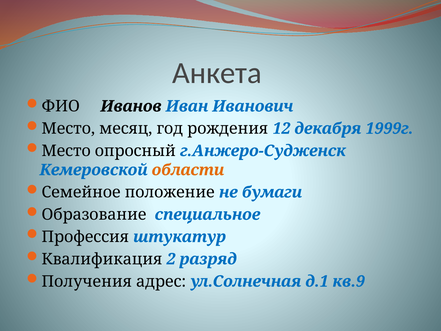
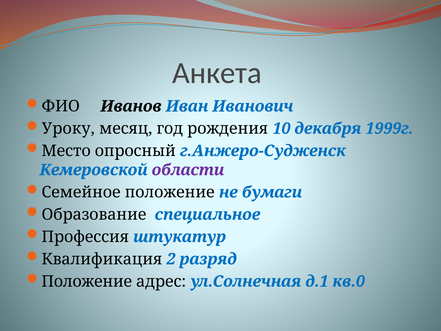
Место: Место -> Уроку (68, 128)
12: 12 -> 10 (281, 128)
области colour: orange -> purple (188, 170)
Получения: Получения -> Положение (87, 281)
кв.9: кв.9 -> кв.0 (349, 281)
